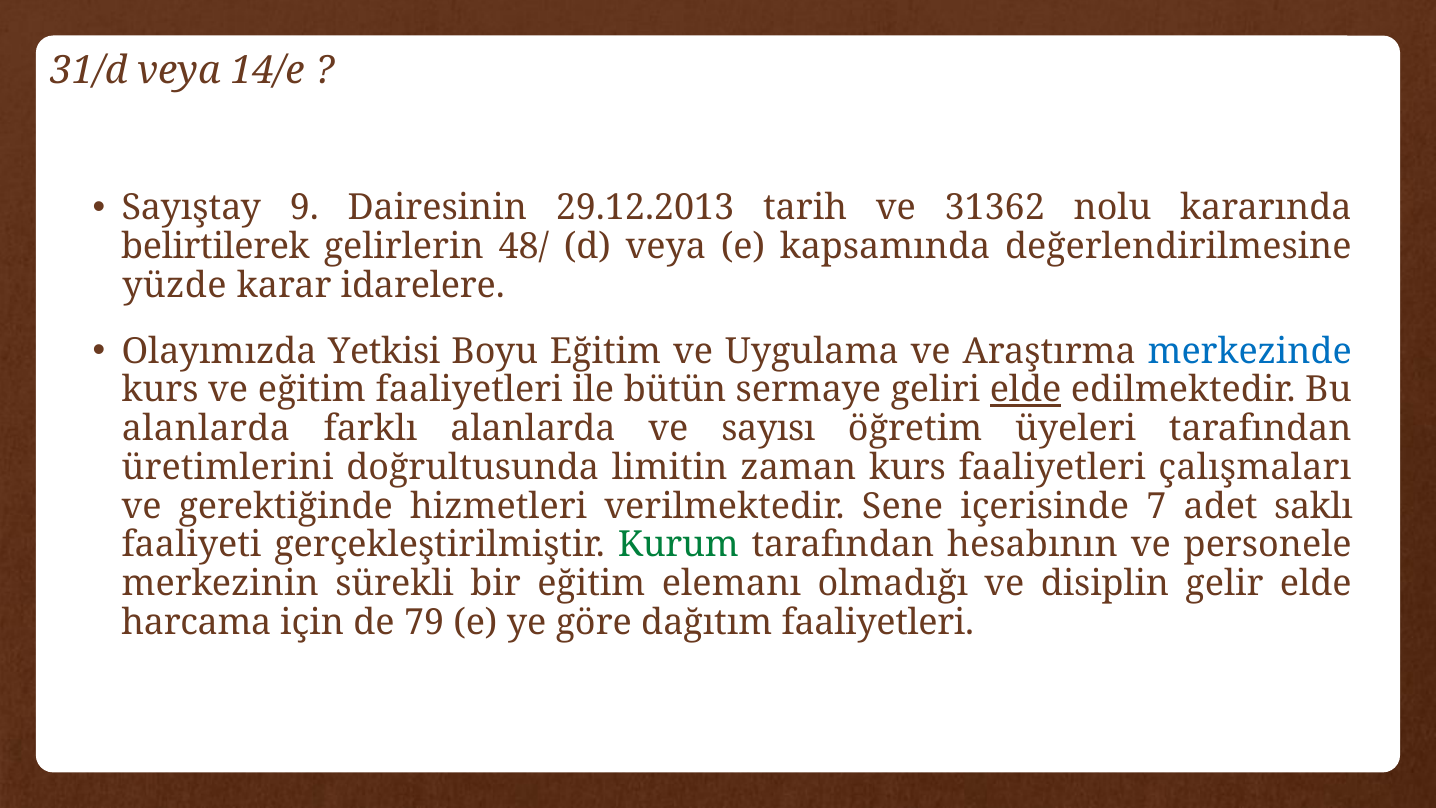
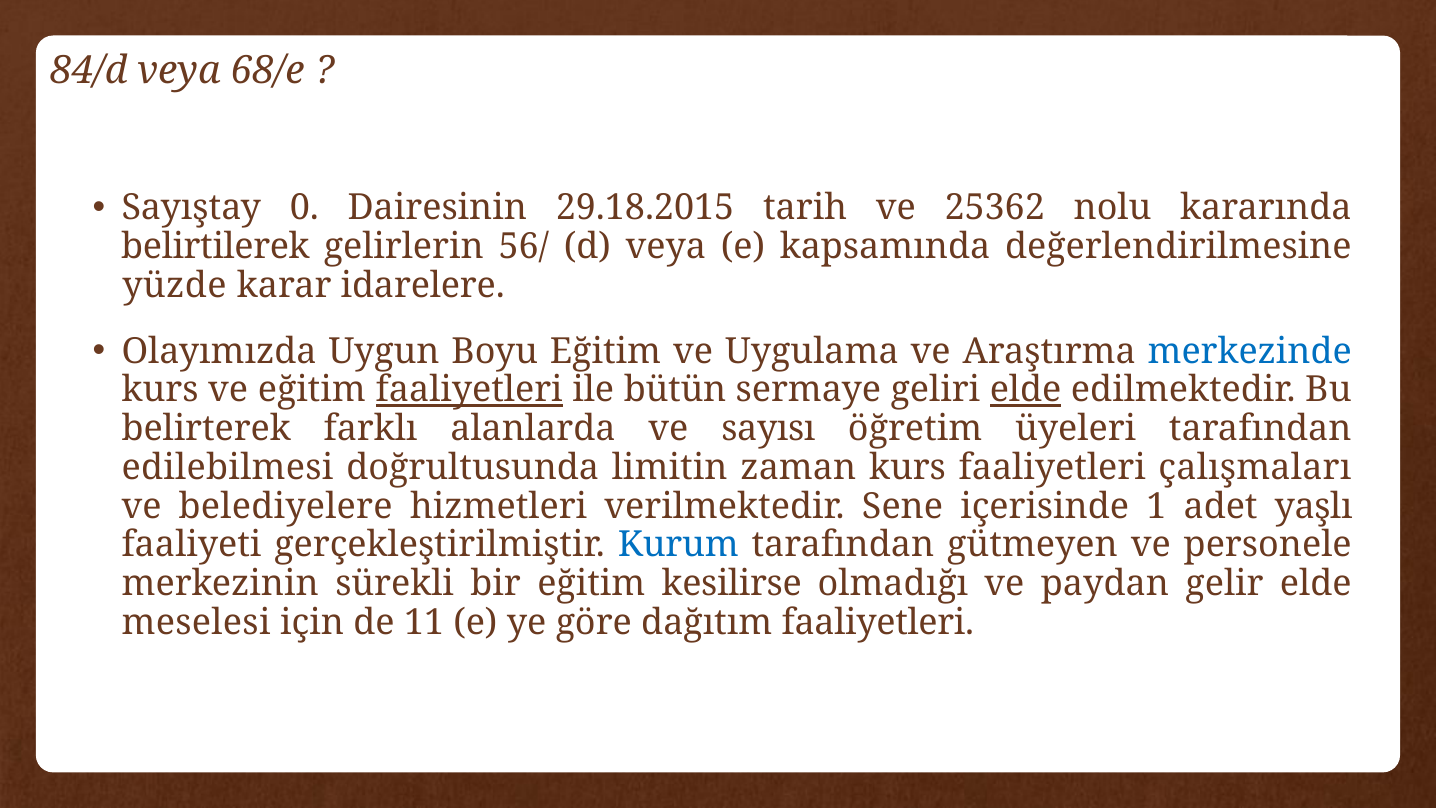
31/d: 31/d -> 84/d (89, 71)
14/e: 14/e -> 68/e (268, 71)
9: 9 -> 0 (304, 208)
29.12.2013: 29.12.2013 -> 29.18.2015 (645, 208)
31362: 31362 -> 25362 (995, 208)
48/: 48/ -> 56/ (524, 247)
Yetkisi: Yetkisi -> Uygun (384, 351)
faaliyetleri underline: none -> present (469, 390)
alanlarda: alanlarda -> belirterek (206, 429)
üretimlerini: üretimlerini -> edilebilmesi (227, 467)
gerektiğinde: gerektiğinde -> belediyelere (286, 506)
7: 7 -> 1 (1156, 506)
saklı: saklı -> yaşlı (1314, 506)
Kurum colour: green -> blue (678, 545)
hesabının: hesabının -> gütmeyen (1032, 545)
elemanı: elemanı -> kesilirse (732, 584)
disiplin: disiplin -> paydan (1105, 584)
harcama: harcama -> meselesi (196, 623)
79: 79 -> 11 (424, 623)
